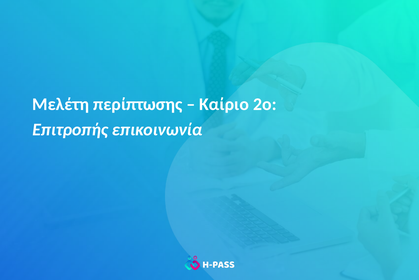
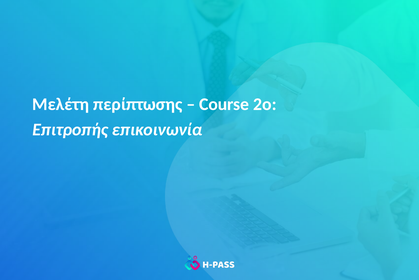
Καίριο: Καίριο -> Course (224, 104)
